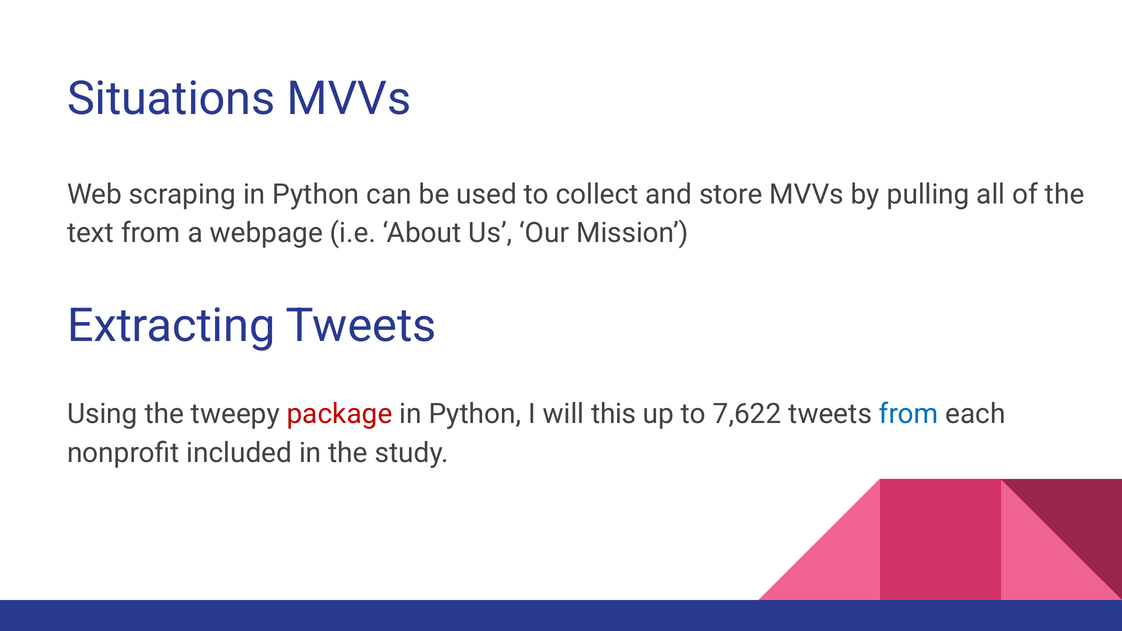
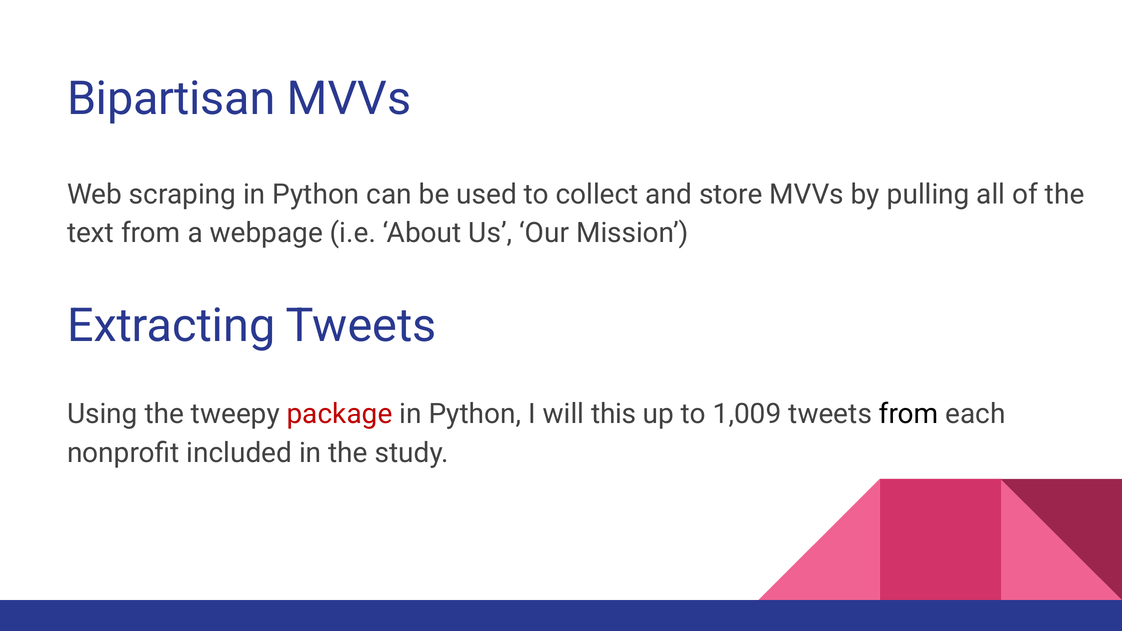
Situations: Situations -> Bipartisan (171, 99)
7,622: 7,622 -> 1,009 (747, 414)
from colour: blue -> black (909, 414)
